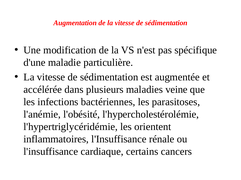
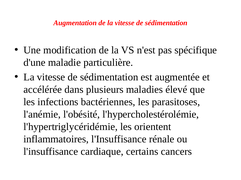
veine: veine -> élevé (176, 90)
